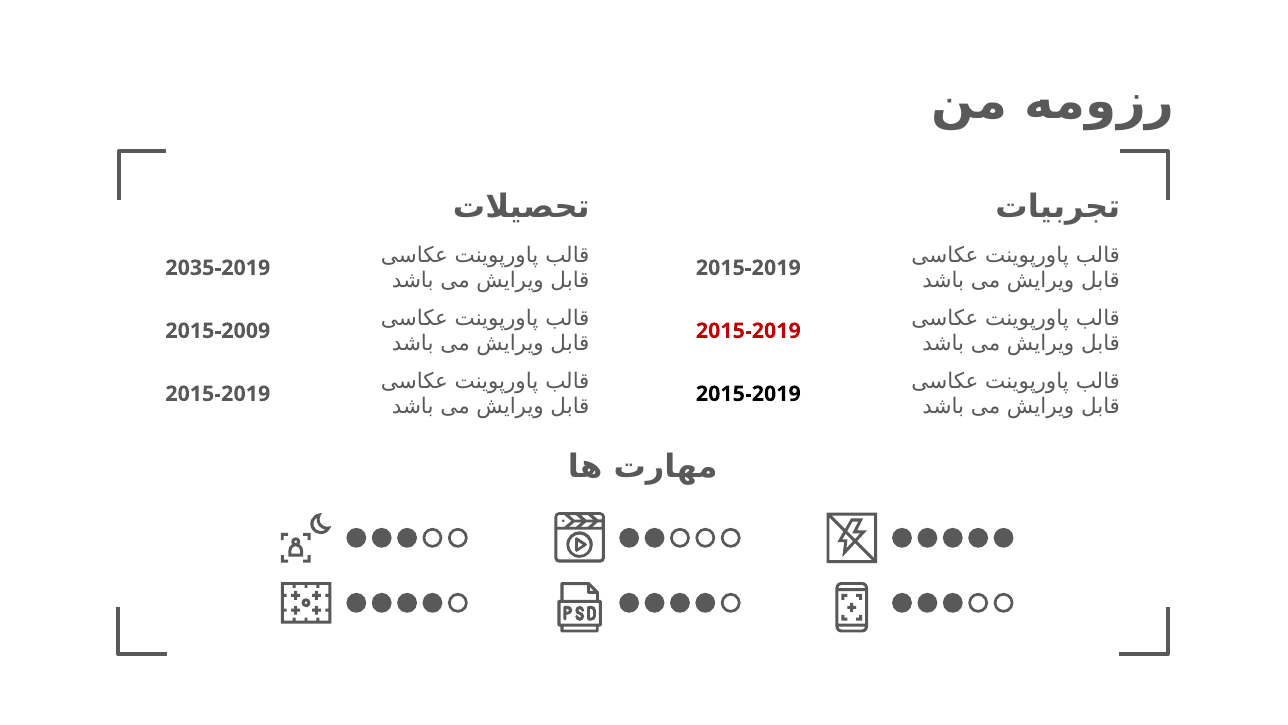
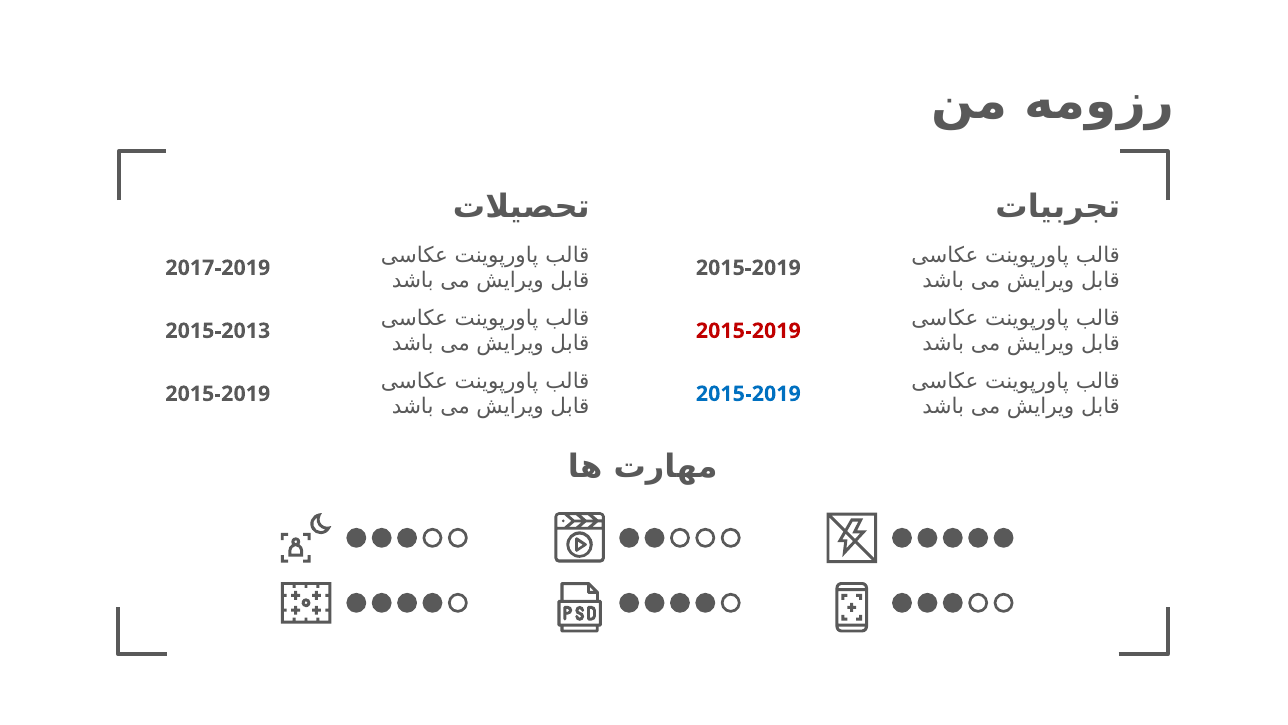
2035-2019: 2035-2019 -> 2017-2019 (218, 268)
2015-2009: 2015-2009 -> 2015-2013 (218, 331)
2015-2019 colour: black -> blue (748, 394)
